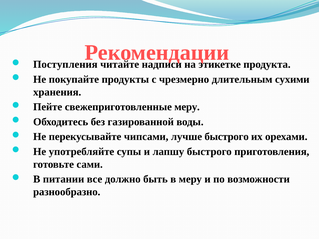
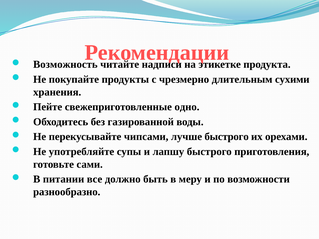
Поступления: Поступления -> Возможность (65, 65)
свежеприготовленные меру: меру -> одно (187, 107)
